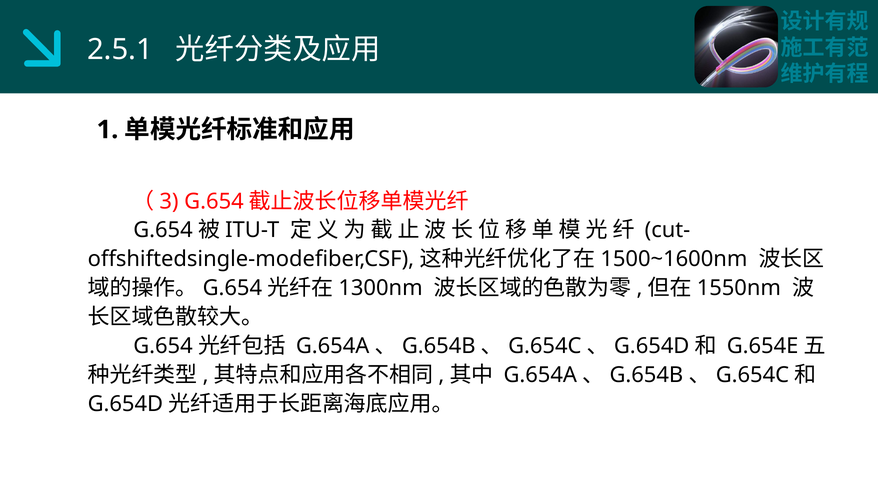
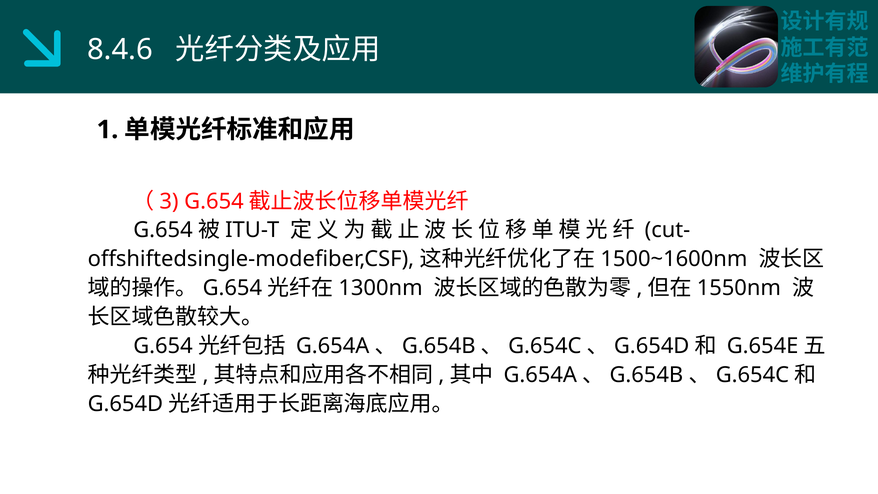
2.5.1: 2.5.1 -> 8.4.6 (120, 50)
